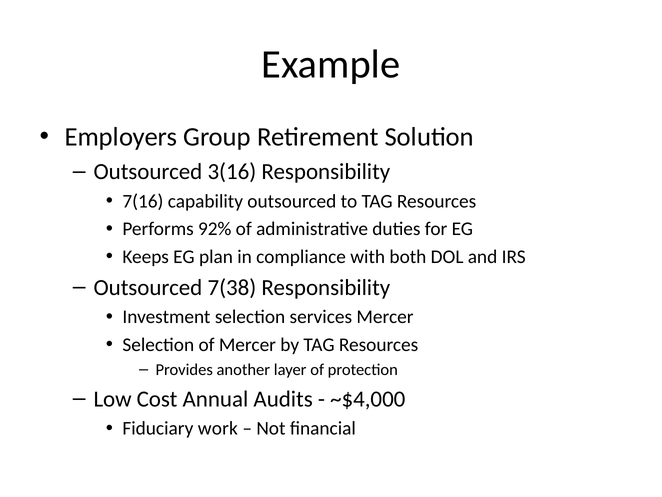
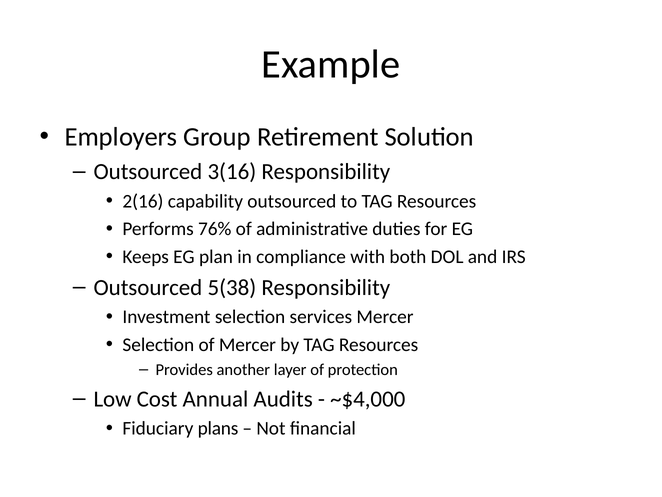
7(16: 7(16 -> 2(16 (143, 201)
92%: 92% -> 76% (215, 229)
7(38: 7(38 -> 5(38 (232, 287)
work: work -> plans (218, 428)
